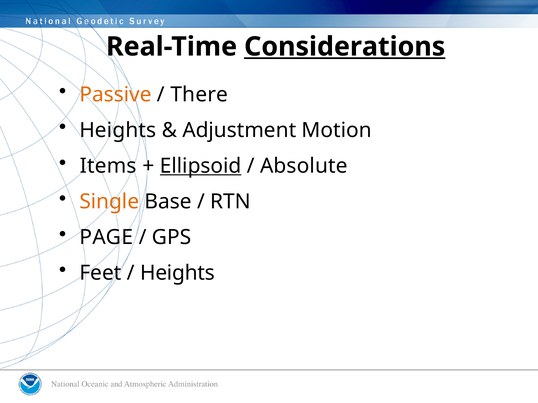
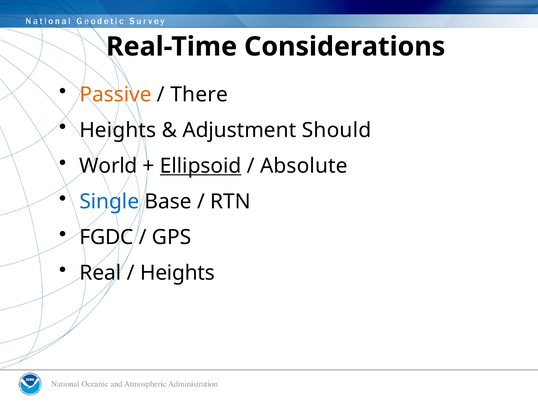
Considerations underline: present -> none (345, 47)
Motion: Motion -> Should (337, 130)
Items: Items -> World (108, 166)
Single colour: orange -> blue (109, 202)
PAGE: PAGE -> FGDC (106, 238)
Feet: Feet -> Real (100, 273)
